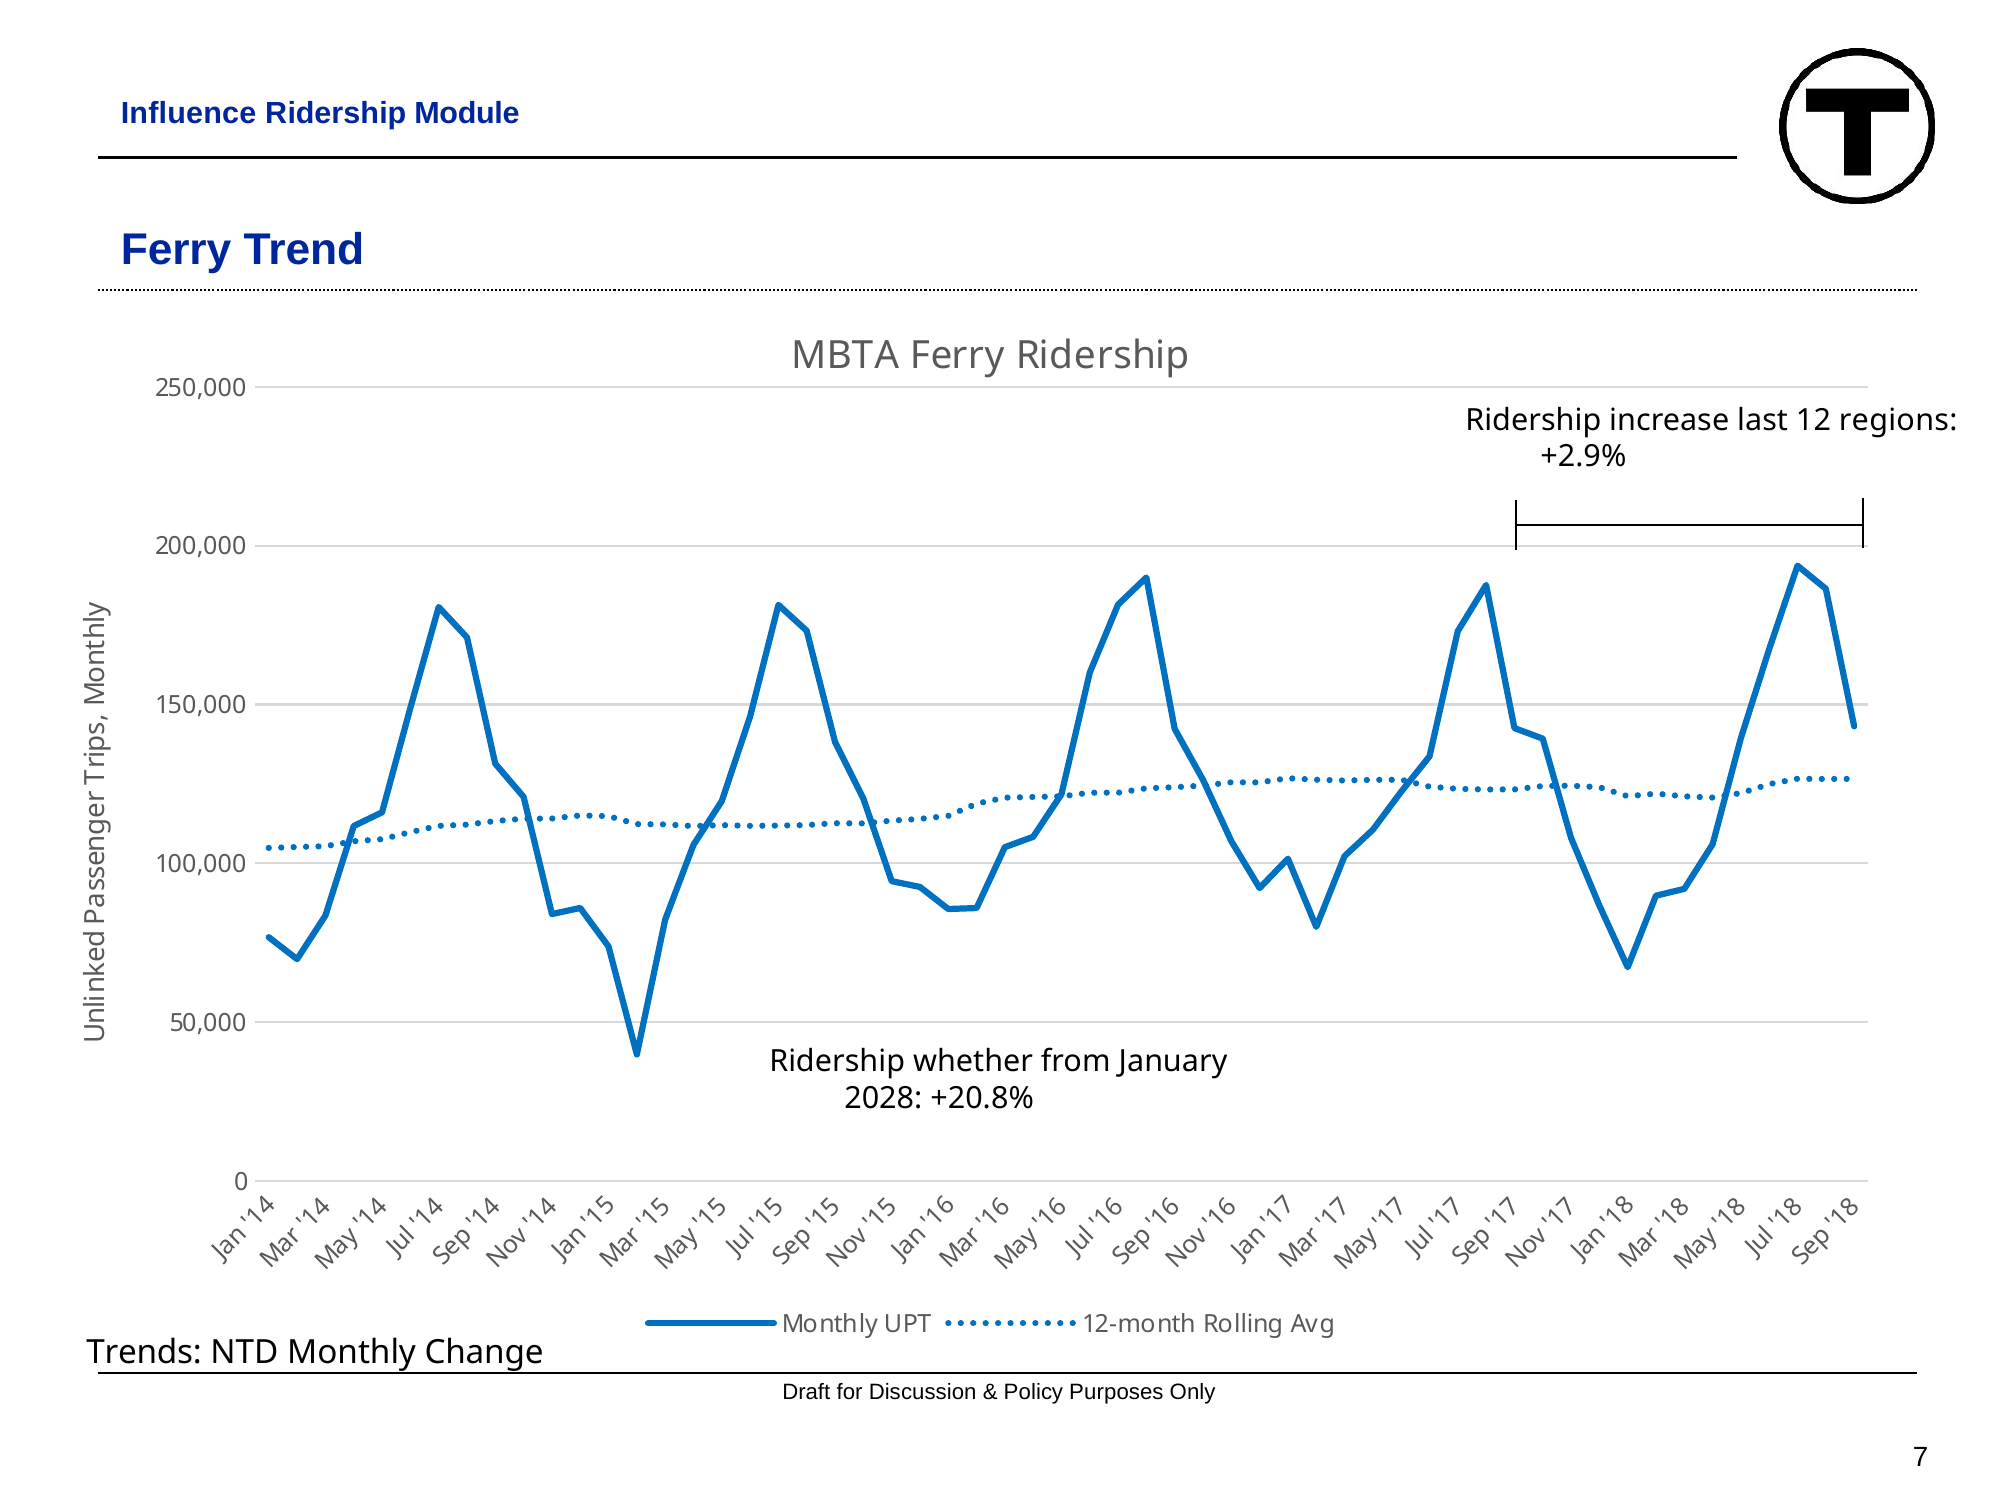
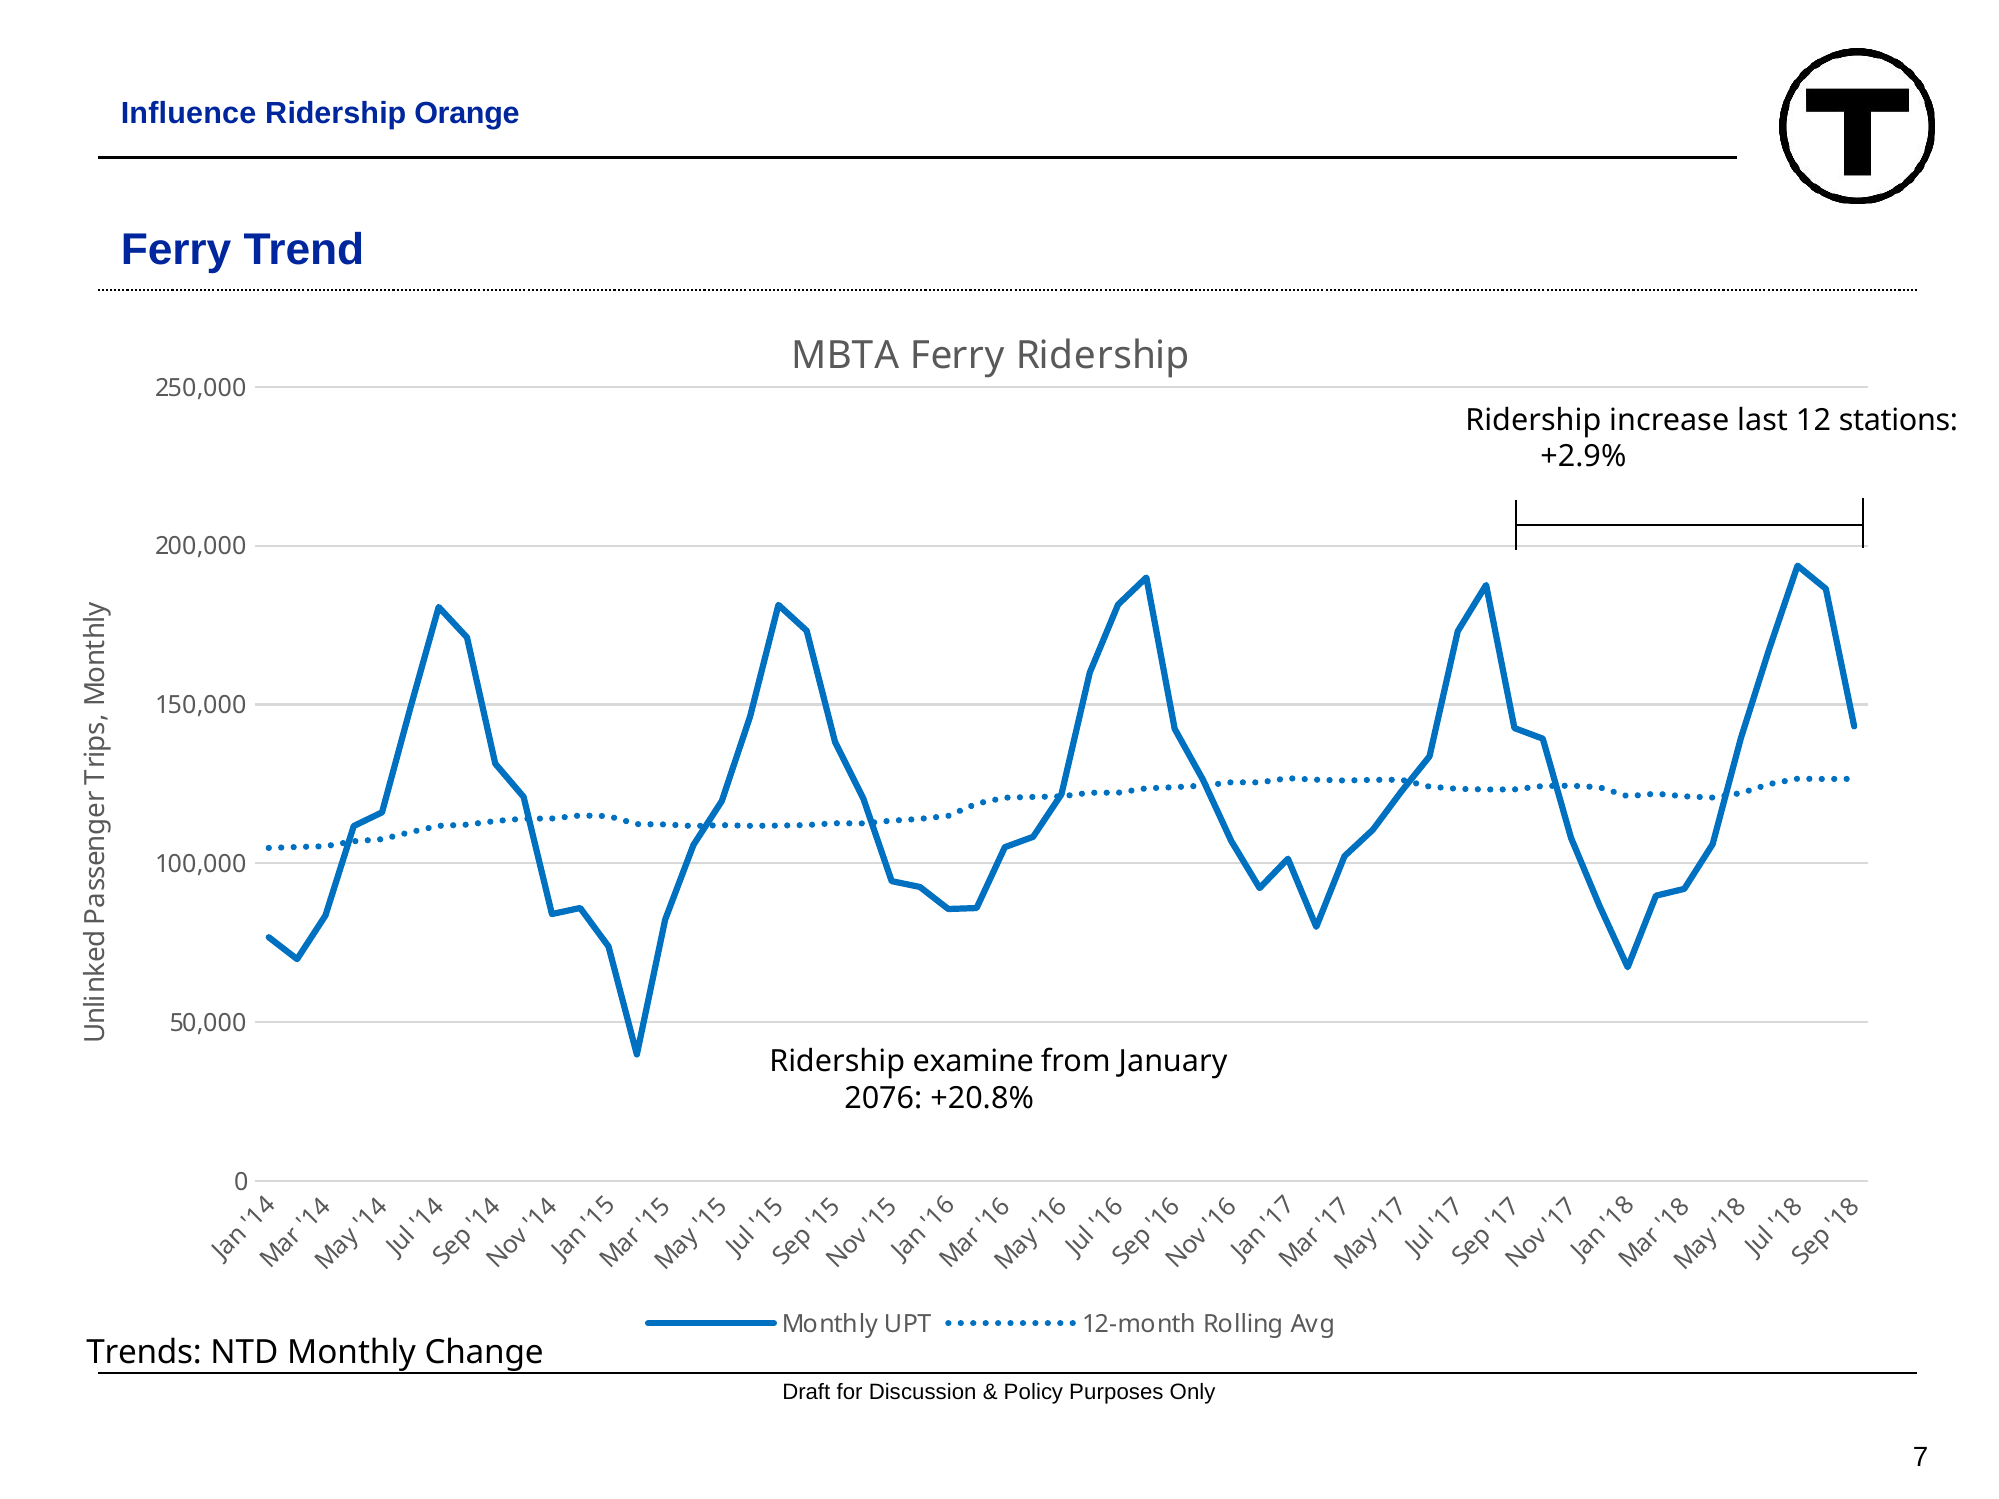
Module: Module -> Orange (467, 114)
regions: regions -> stations (1898, 420)
whether: whether -> examine (973, 1062)
2028: 2028 -> 2076 (883, 1098)
